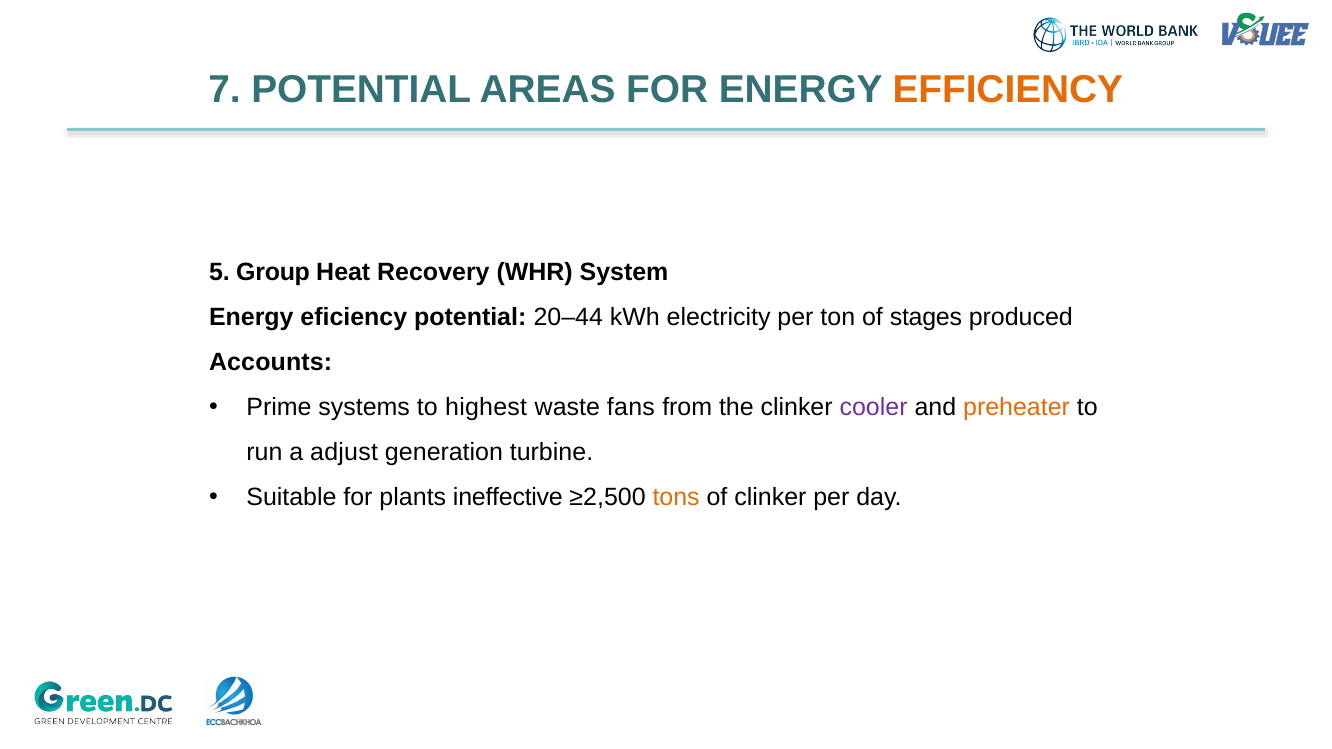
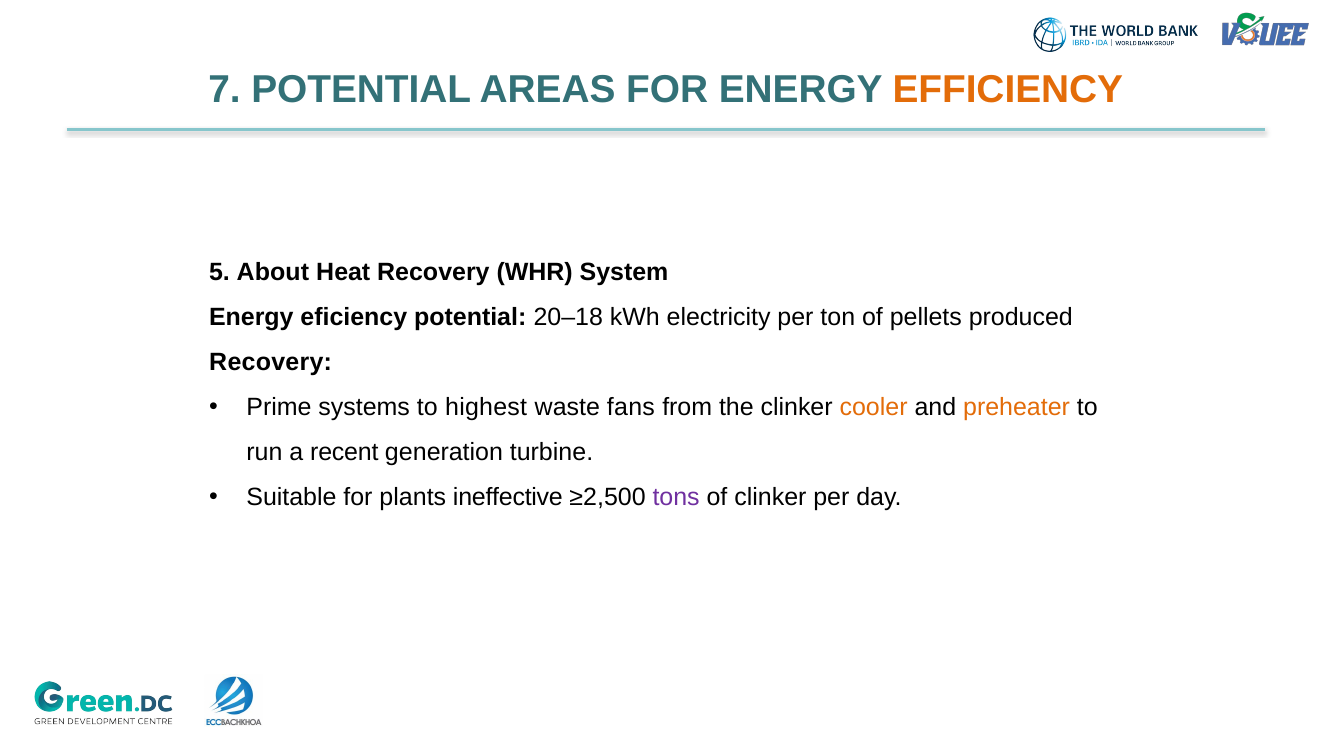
Group: Group -> About (273, 273)
20–44: 20–44 -> 20–18 (568, 318)
stages: stages -> pellets (926, 318)
Accounts: Accounts -> Recovery (271, 363)
cooler colour: purple -> orange (874, 408)
adjust: adjust -> recent (344, 453)
tons colour: orange -> purple (676, 498)
